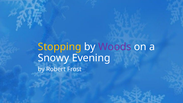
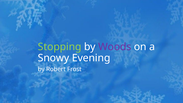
Stopping colour: yellow -> light green (60, 47)
